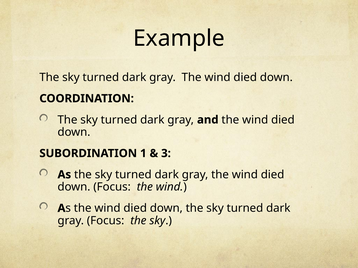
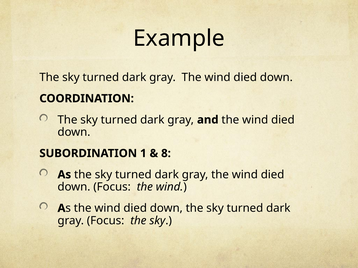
3: 3 -> 8 (166, 154)
